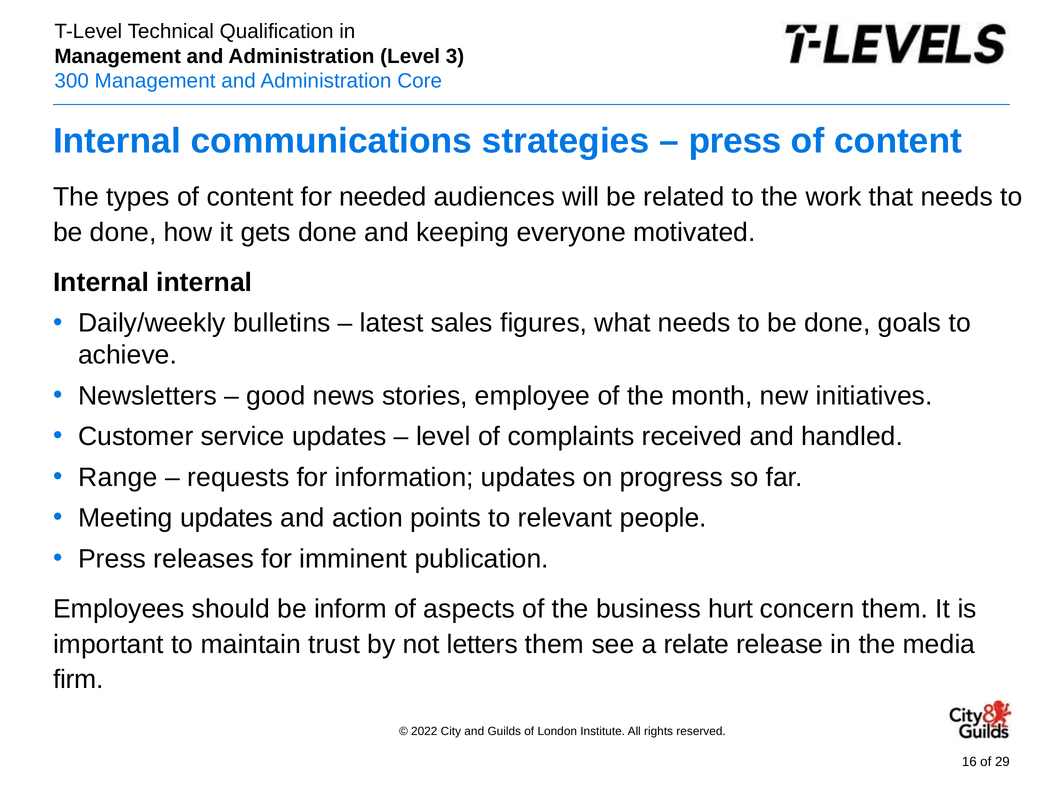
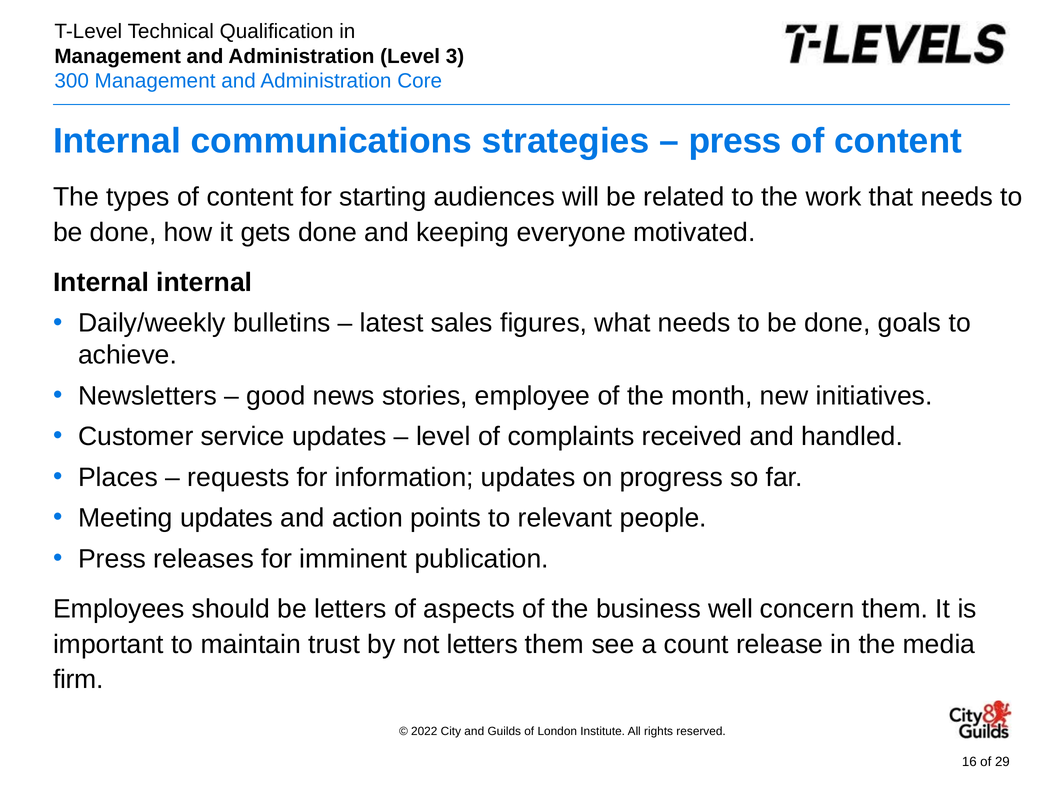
needed: needed -> starting (383, 197)
Range: Range -> Places (118, 477)
be inform: inform -> letters (350, 609)
hurt: hurt -> well (731, 609)
relate: relate -> count (696, 645)
